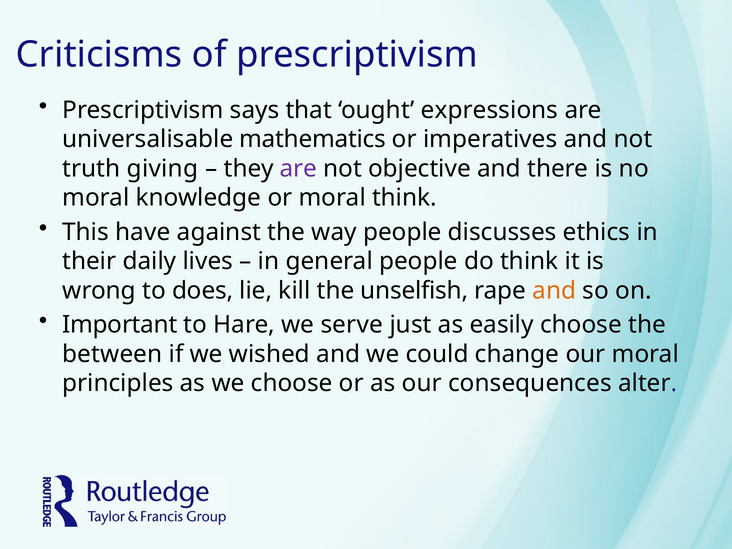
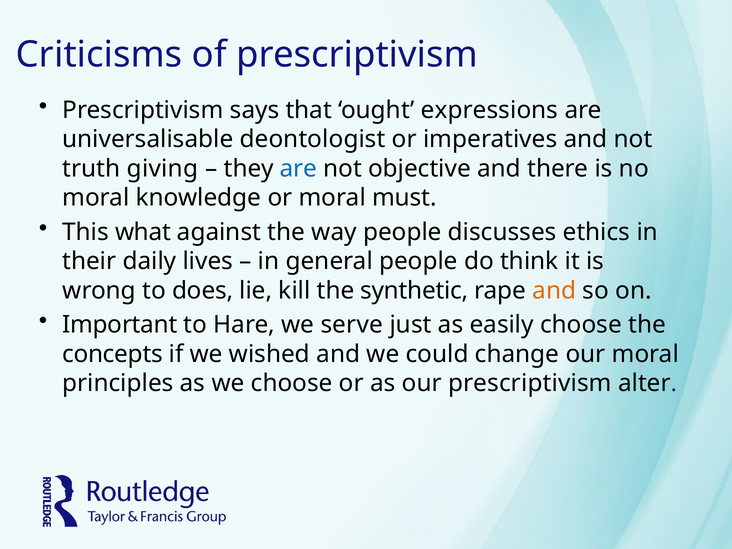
mathematics: mathematics -> deontologist (313, 139)
are colour: purple -> blue (298, 169)
moral think: think -> must (404, 198)
have: have -> what (143, 232)
unselfish: unselfish -> synthetic (414, 291)
between: between -> concepts (113, 354)
our consequences: consequences -> prescriptivism (530, 383)
